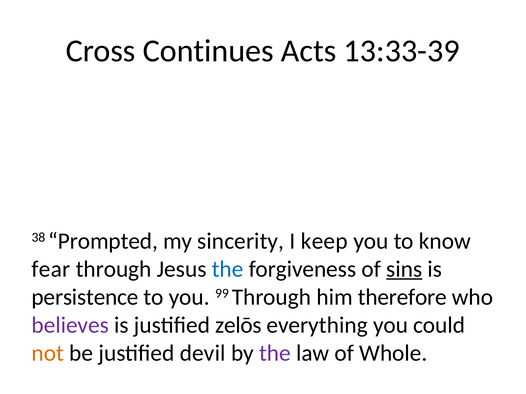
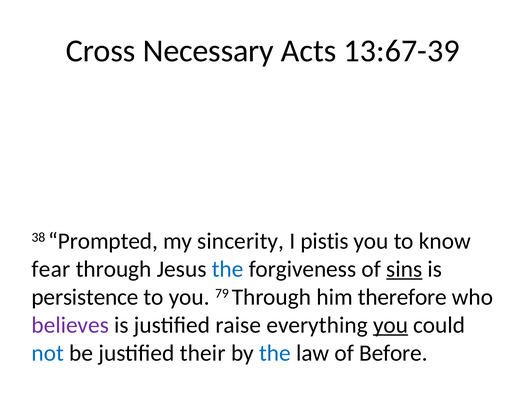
Continues: Continues -> Necessary (208, 51)
13:33-39: 13:33-39 -> 13:67-39 (402, 51)
keep: keep -> pistis (325, 241)
99: 99 -> 79 (222, 294)
zelōs: zelōs -> raise (238, 325)
you underline: none -> present (391, 325)
not colour: orange -> blue (48, 354)
devil: devil -> their (203, 354)
the colour: purple -> blue (275, 354)
Whole: Whole -> Before (393, 354)
